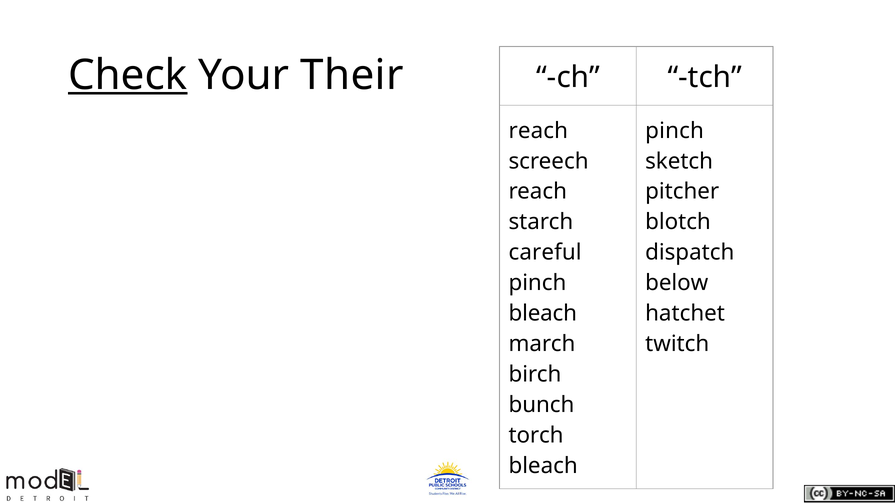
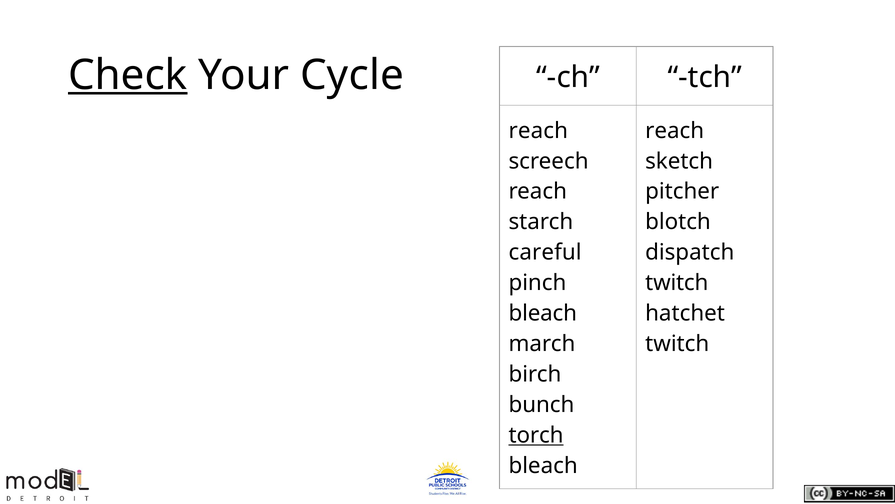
Their: Their -> Cycle (352, 75)
pinch: pinch -> reach (675, 130)
below: below -> twitch (677, 283)
torch underline: none -> present (536, 435)
